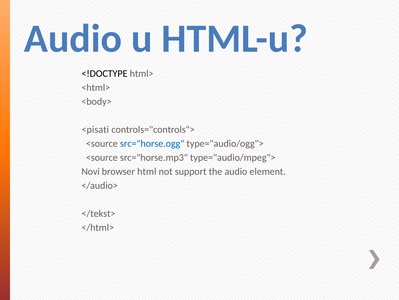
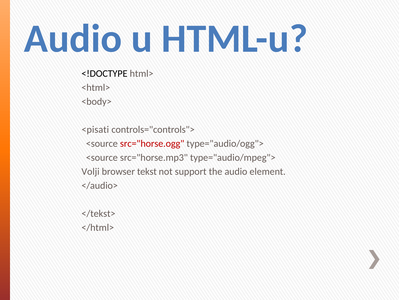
src="horse.ogg colour: blue -> red (152, 143)
Novi: Novi -> Volji (90, 171)
html: html -> tekst (147, 171)
